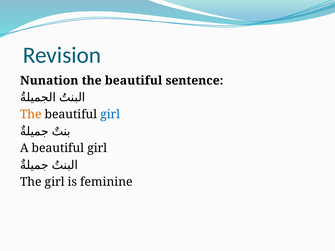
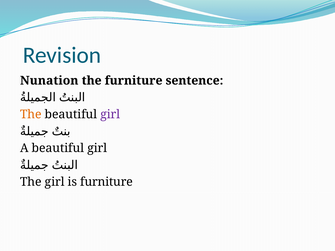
beautiful: beautiful -> furniture (134, 81)
girl colour: blue -> purple (110, 114)
is feminine: feminine -> furniture (107, 182)
